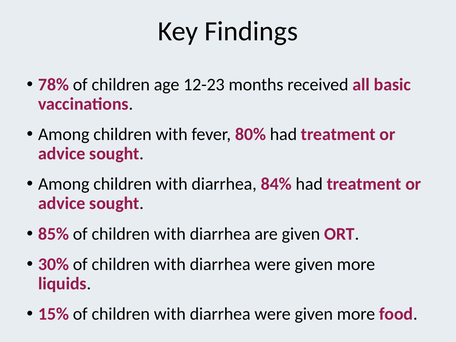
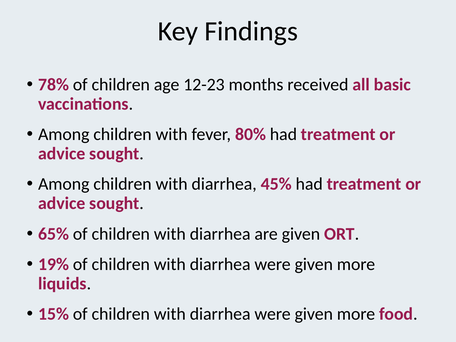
84%: 84% -> 45% (276, 184)
85%: 85% -> 65% (54, 234)
30%: 30% -> 19% (54, 264)
